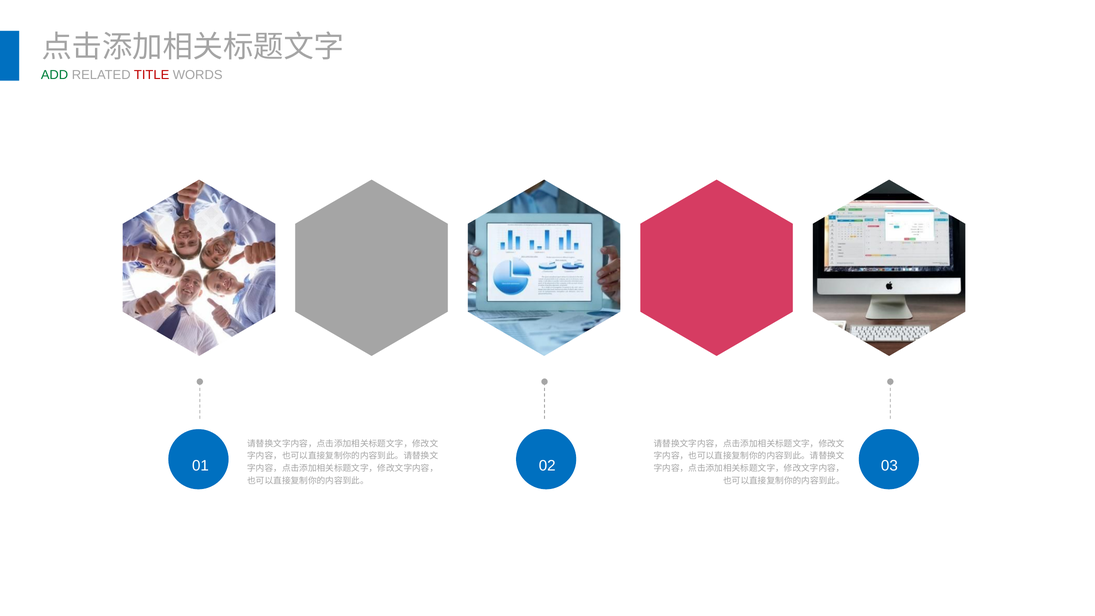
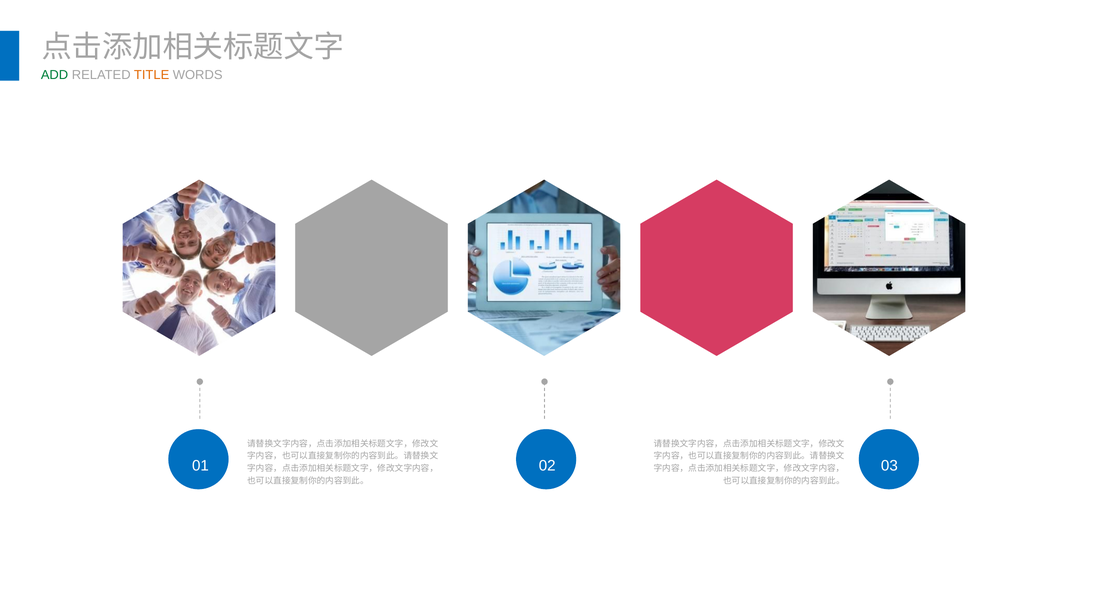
TITLE colour: red -> orange (152, 75)
